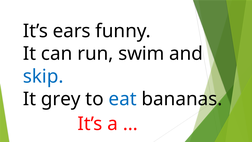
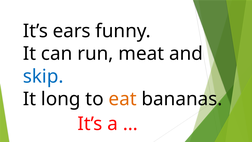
swim: swim -> meat (141, 54)
grey: grey -> long (61, 99)
eat colour: blue -> orange (123, 99)
